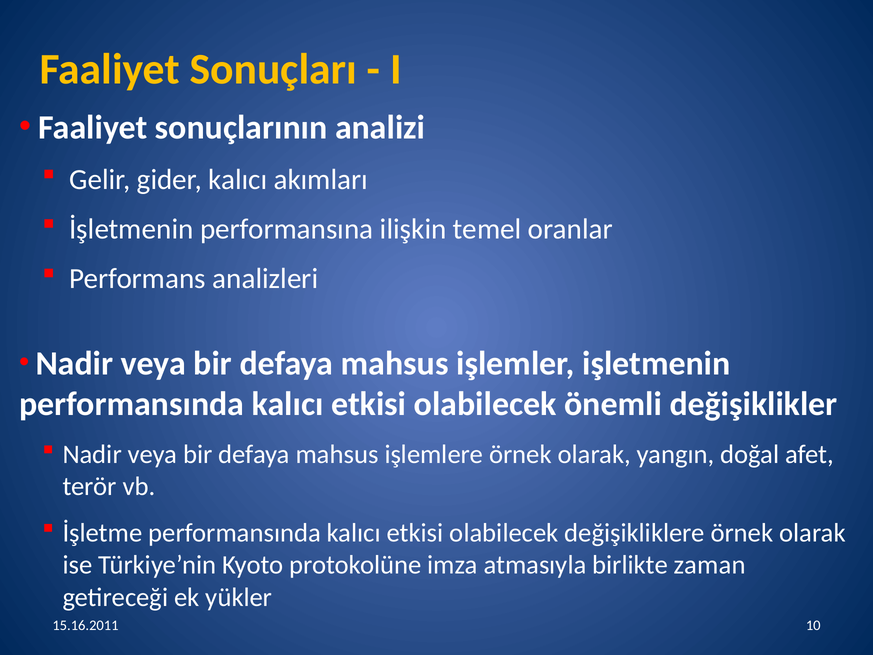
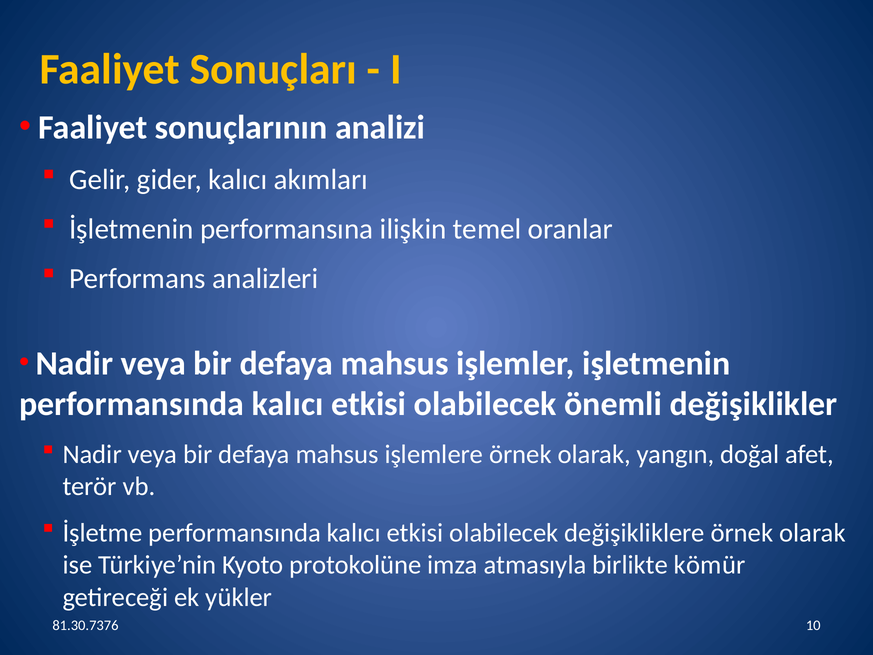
zaman: zaman -> kömür (710, 565)
15.16.2011: 15.16.2011 -> 81.30.7376 (85, 625)
